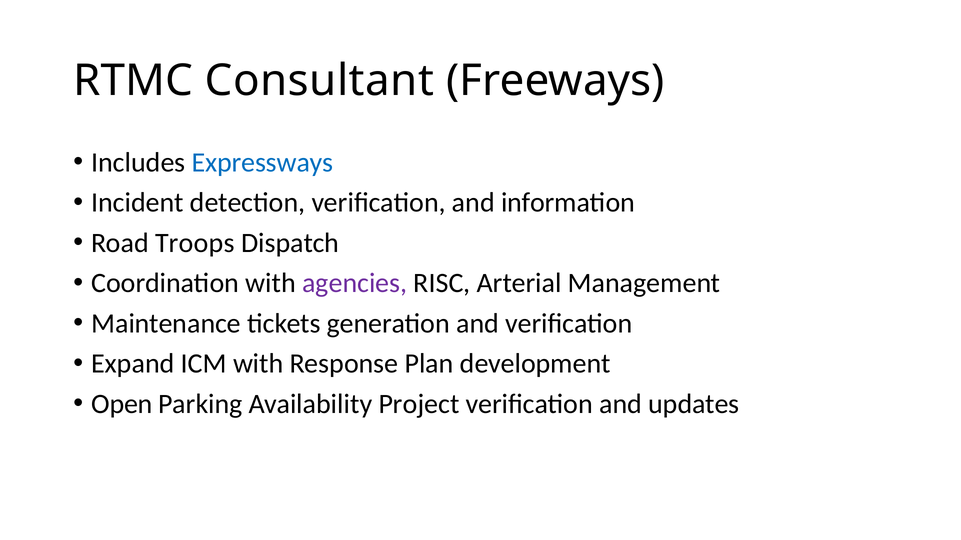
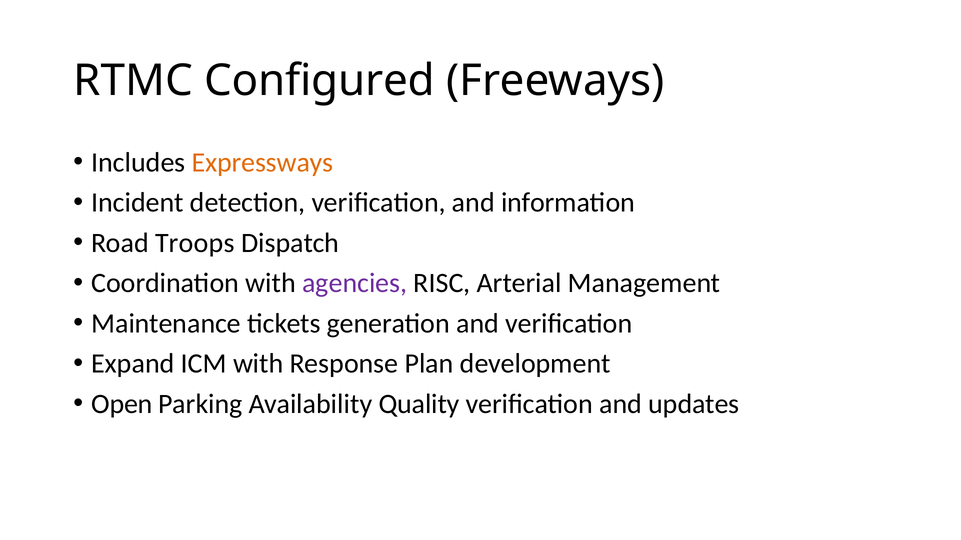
Consultant: Consultant -> Configured (320, 81)
Expressways colour: blue -> orange (263, 162)
Project: Project -> Quality (419, 404)
